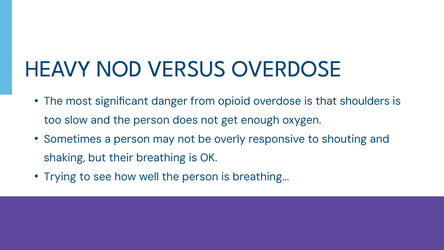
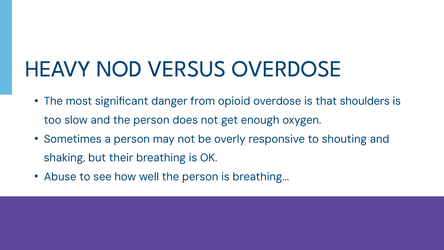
Trying: Trying -> Abuse (60, 177)
